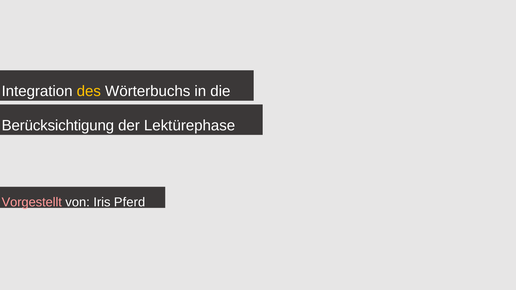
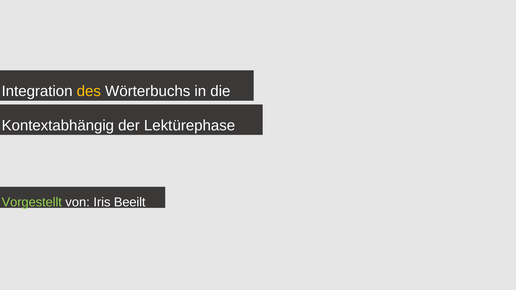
Berücksichtigung: Berücksichtigung -> Kontextabhängig (58, 126)
Vorgestellt colour: pink -> light green (32, 202)
Pferd: Pferd -> Beeilt (130, 202)
